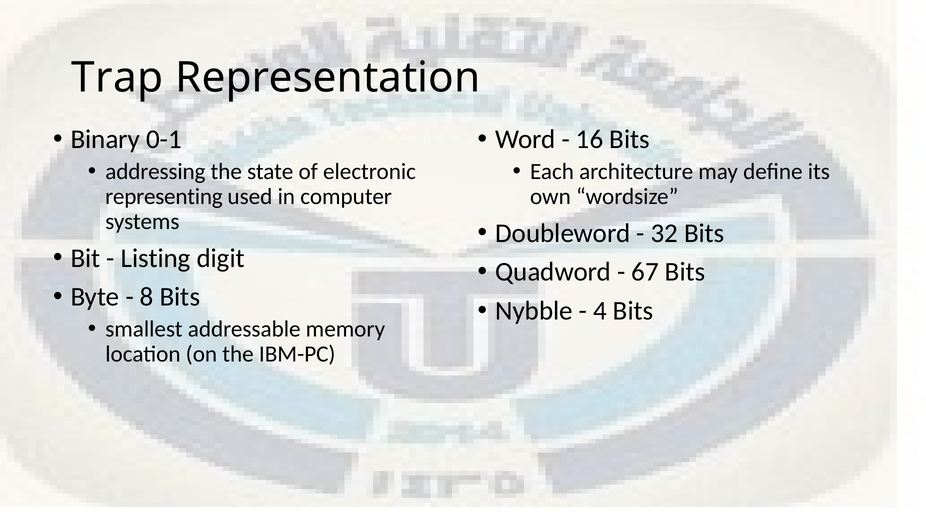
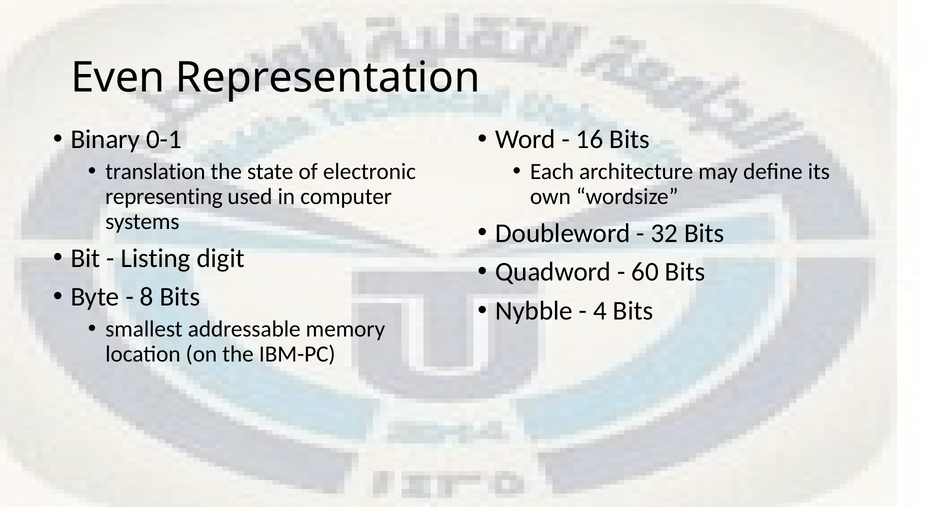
Trap: Trap -> Even (118, 78)
addressing: addressing -> translation (155, 171)
67: 67 -> 60 (645, 272)
